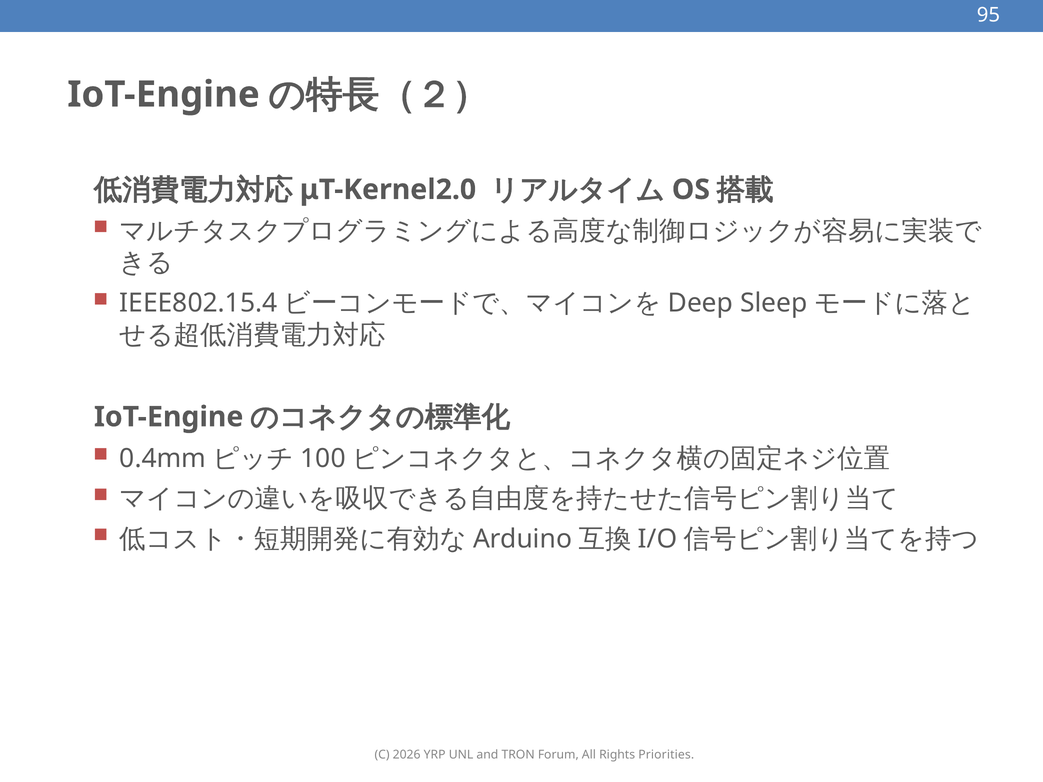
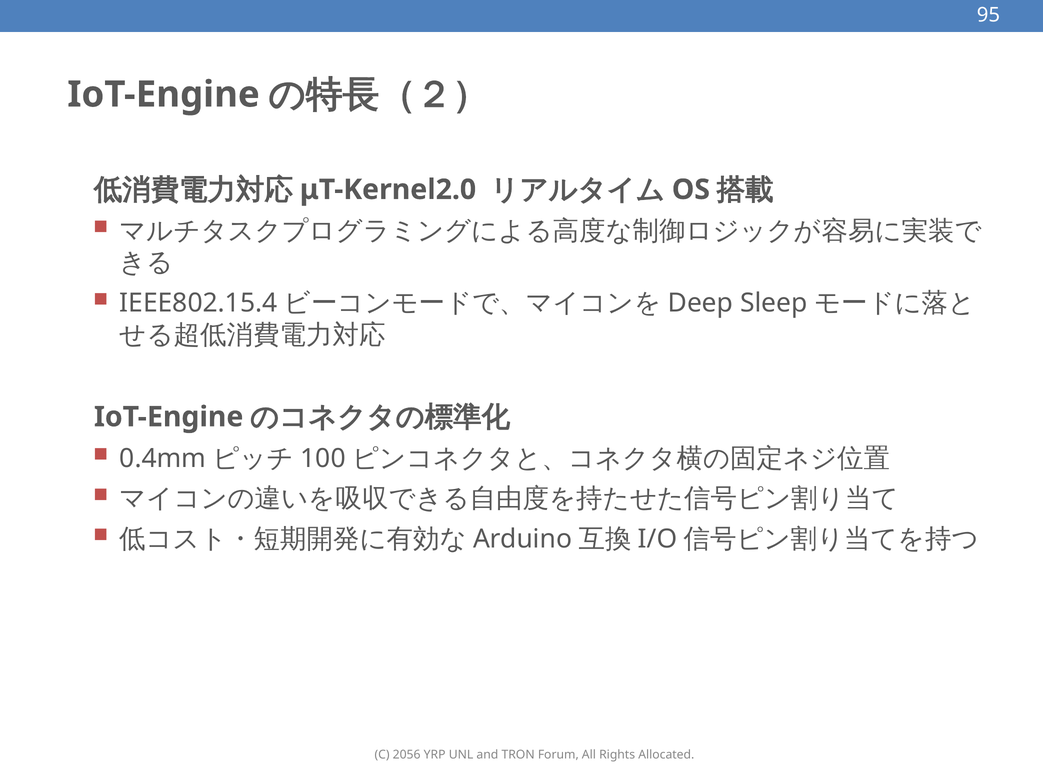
2026: 2026 -> 2056 (407, 755)
Priorities: Priorities -> Allocated (666, 755)
